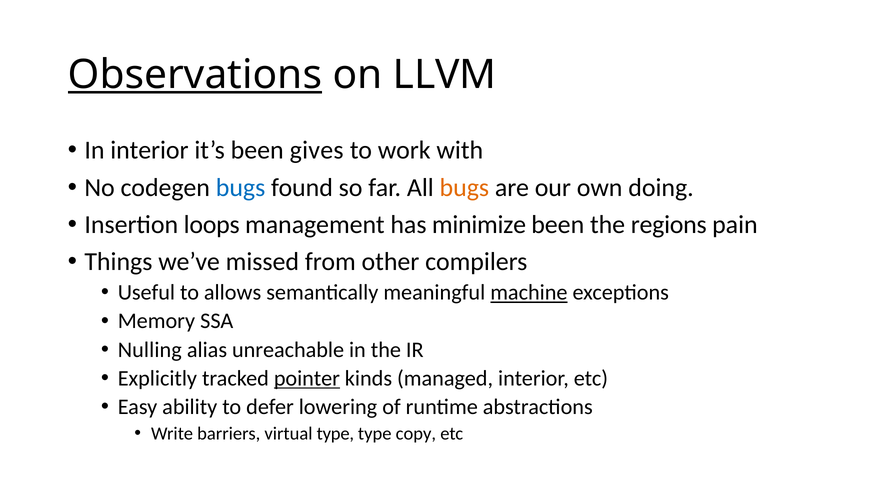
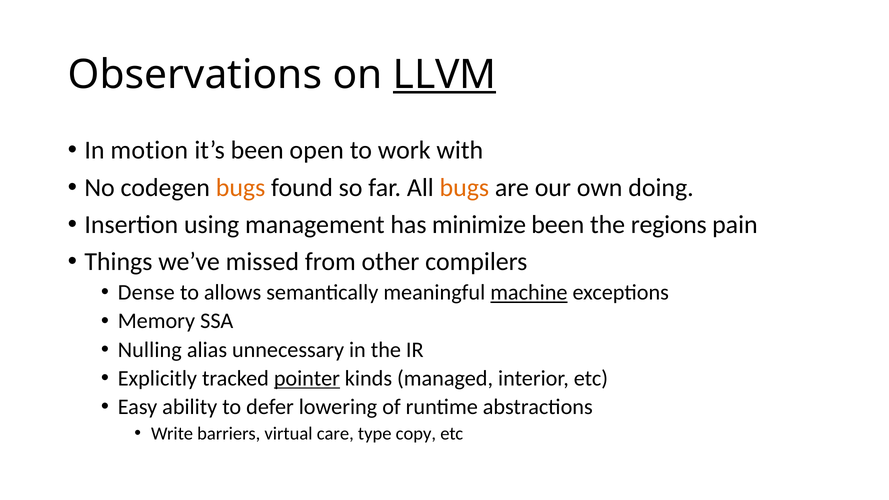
Observations underline: present -> none (195, 75)
LLVM underline: none -> present (445, 75)
In interior: interior -> motion (149, 150)
gives: gives -> open (317, 150)
bugs colour: blue -> orange (241, 187)
loops: loops -> using (212, 225)
Useful: Useful -> Dense (146, 293)
unreachable: unreachable -> unnecessary (288, 350)
virtual type: type -> care (335, 434)
